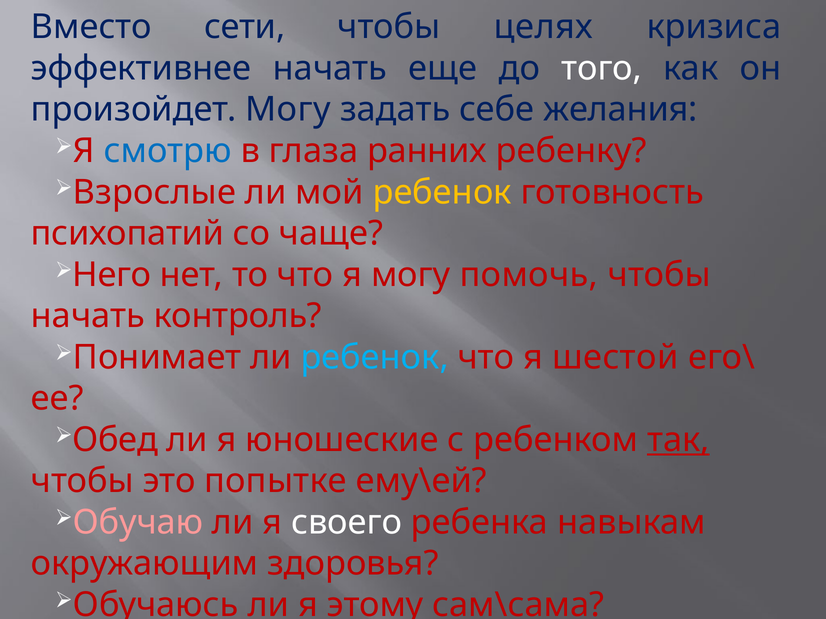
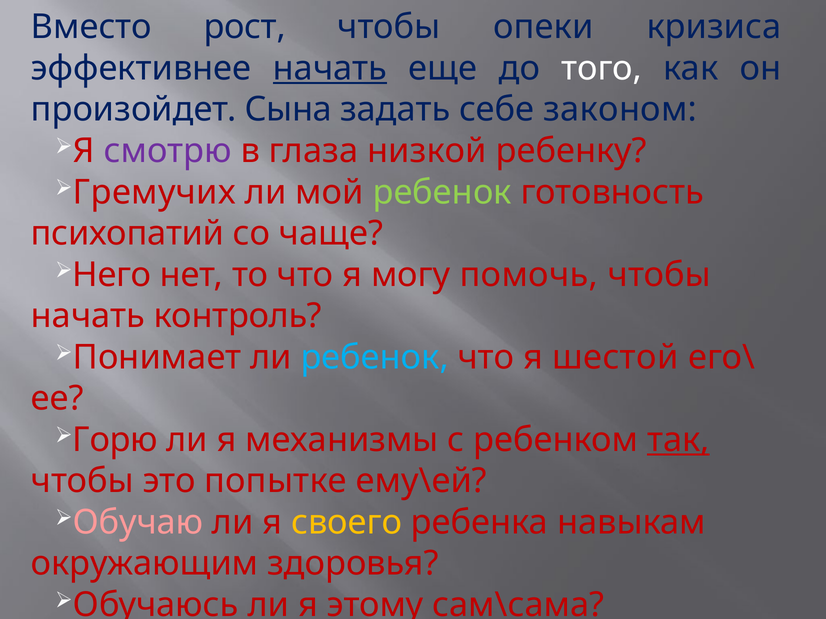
сети: сети -> рост (245, 27)
целях: целях -> опеки (544, 27)
начать underline: none -> present (330, 68)
произойдет Могу: Могу -> Сына (288, 110)
желания: желания -> законом (620, 110)
смотрю colour: blue -> purple (168, 151)
ранних: ранних -> низкой (427, 151)
Взрослые: Взрослые -> Гремучих (154, 192)
ребенок colour: yellow -> light green (442, 192)
Обед: Обед -> Горю (115, 440)
юношеские: юношеские -> механизмы (342, 440)
своего colour: white -> yellow (347, 523)
